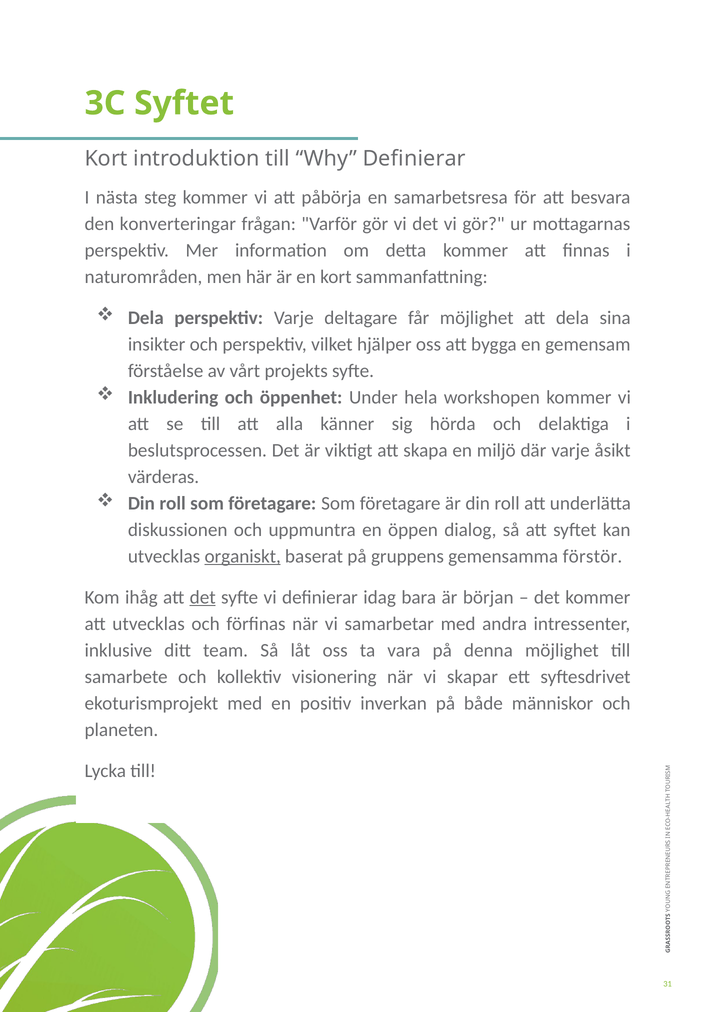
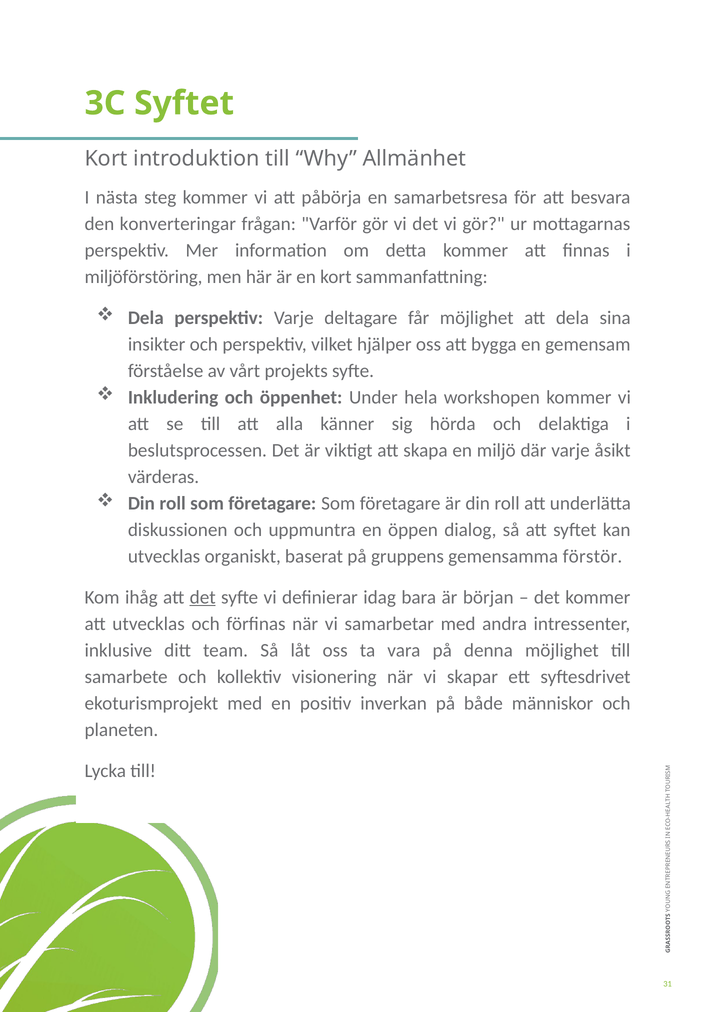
Why Definierar: Definierar -> Allmänhet (414, 159)
naturområden: naturområden -> miljöförstöring (144, 277)
organiskt underline: present -> none (243, 557)
